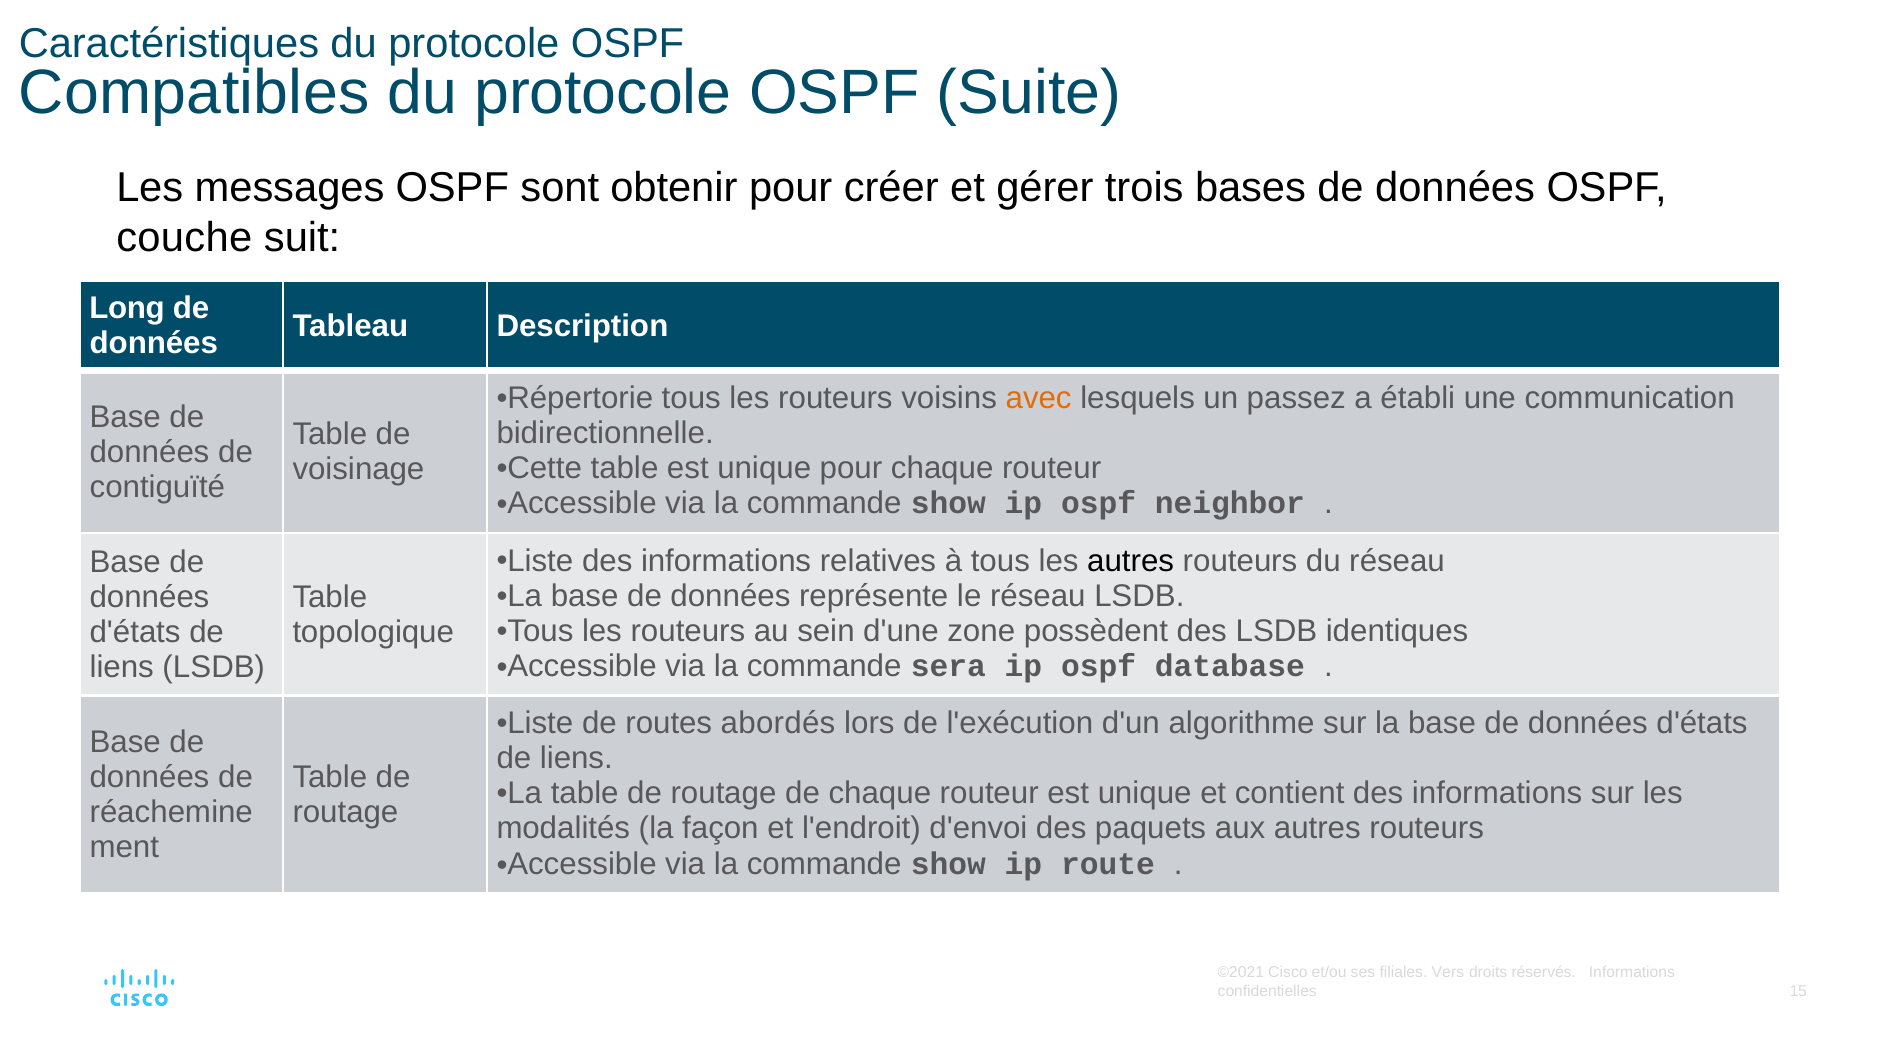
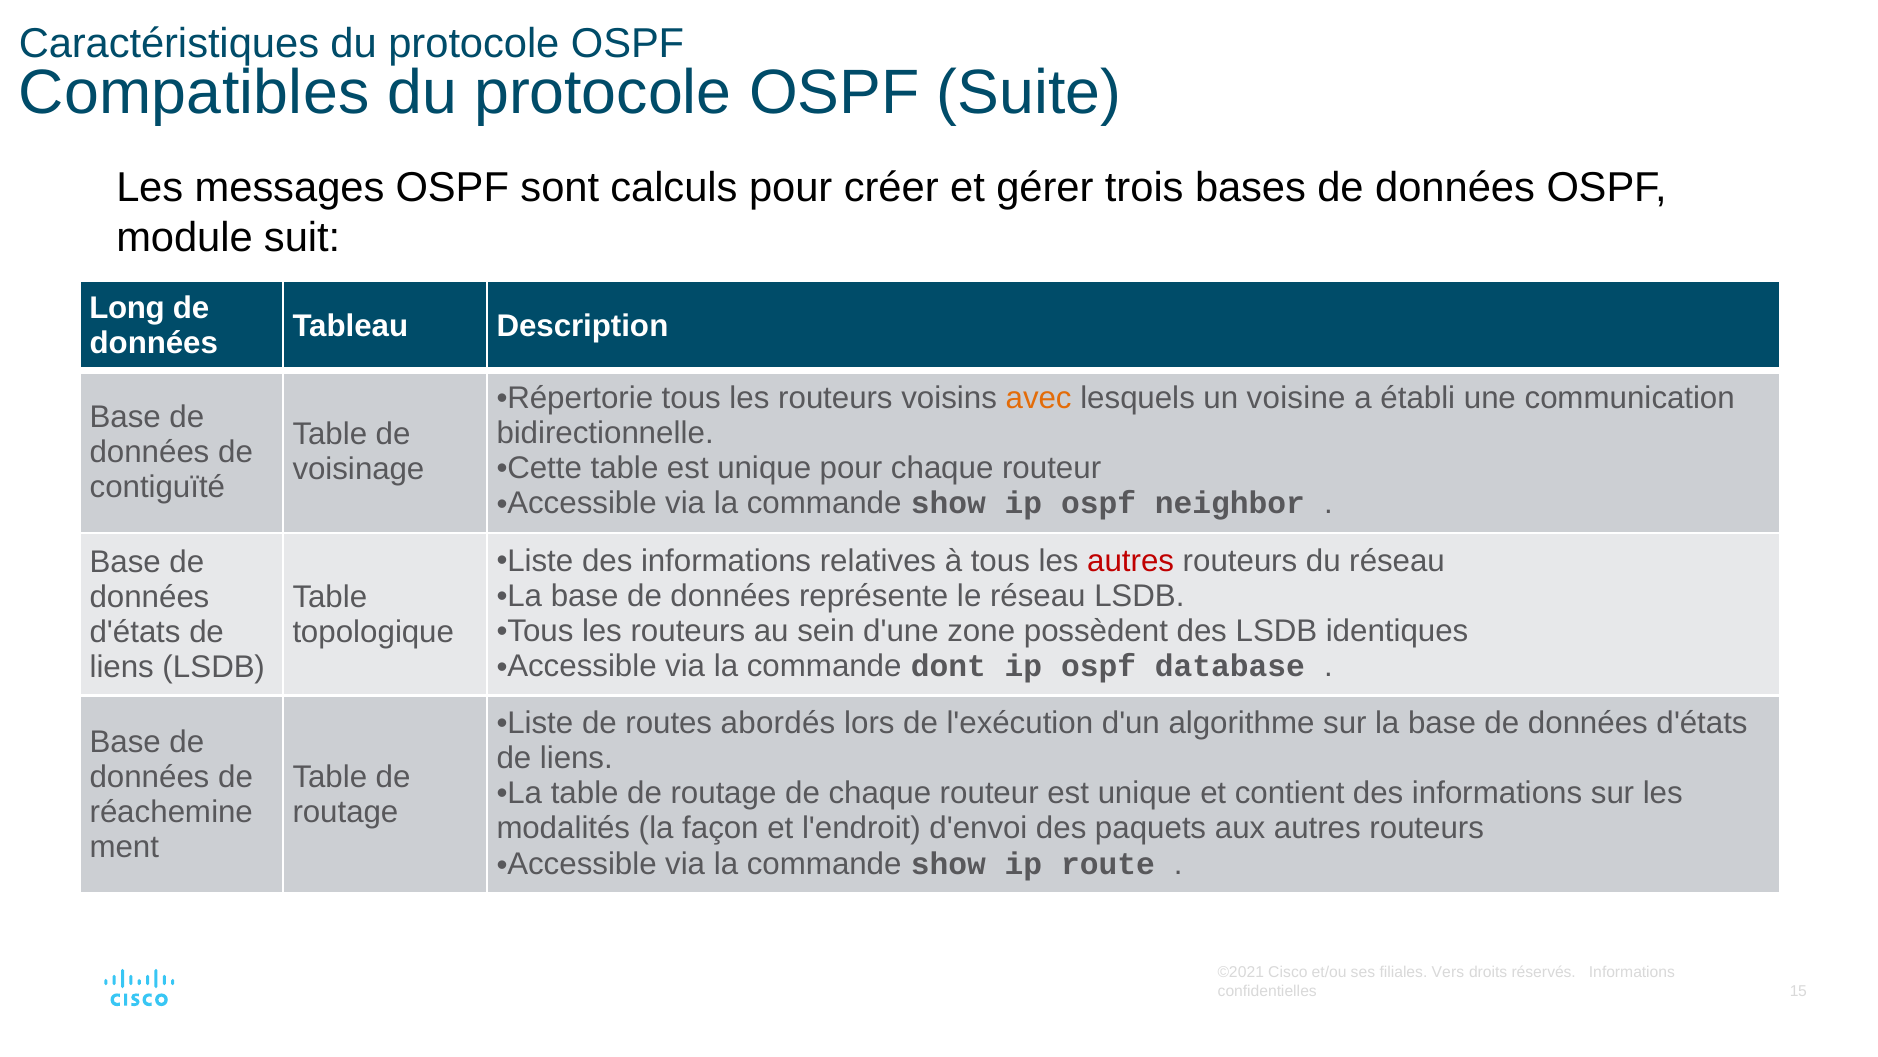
obtenir: obtenir -> calculs (674, 188)
couche: couche -> module (185, 238)
passez: passez -> voisine (1296, 398)
autres colour: black -> red (1131, 560)
sera: sera -> dont (948, 666)
